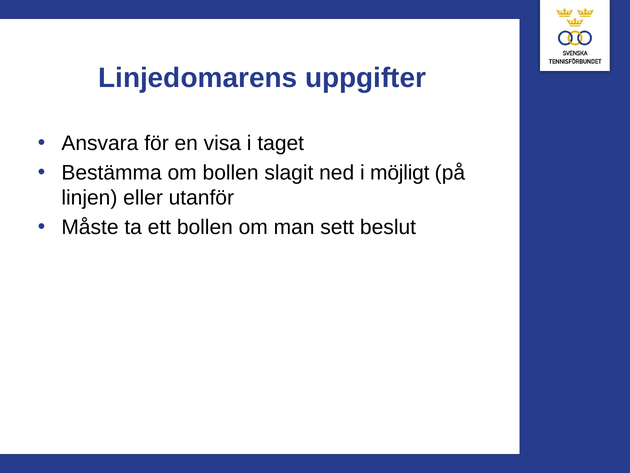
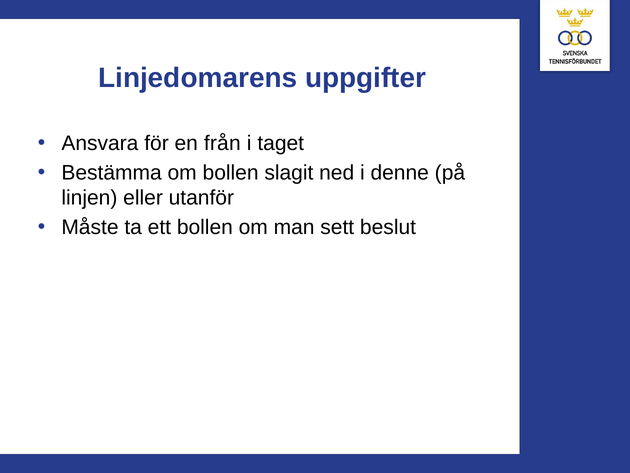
visa: visa -> från (222, 143)
möjligt: möjligt -> denne (400, 173)
